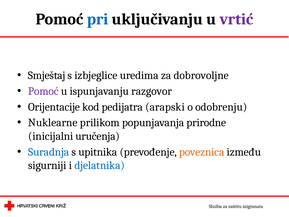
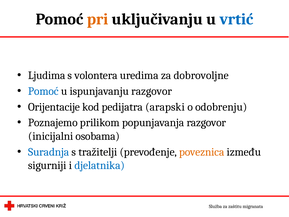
pri colour: blue -> orange (98, 19)
vrtić colour: purple -> blue (236, 19)
Smještaj: Smještaj -> Ljudima (47, 75)
izbjeglice: izbjeglice -> volontera (96, 75)
Pomoć colour: purple -> blue (43, 91)
Nuklearne: Nuklearne -> Poznajemo (53, 123)
popunjavanja prirodne: prirodne -> razgovor (206, 123)
uručenja: uručenja -> osobama (98, 136)
upitnika: upitnika -> tražitelji (98, 152)
